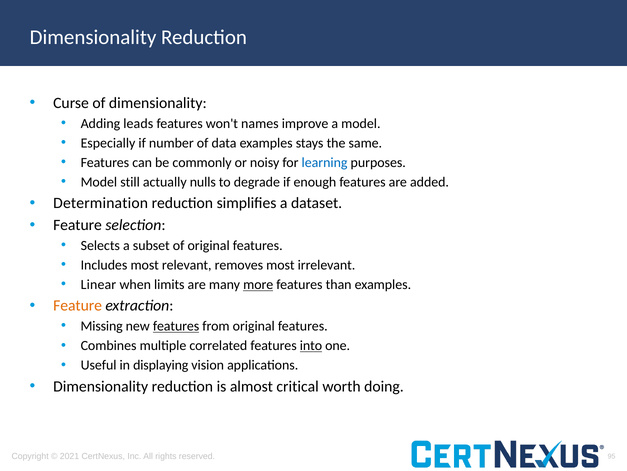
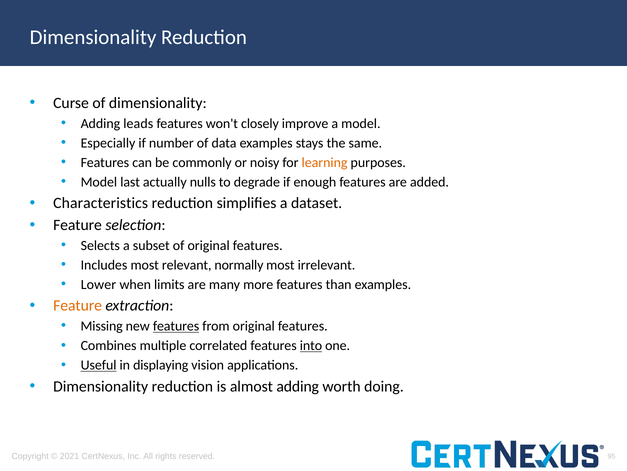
names: names -> closely (260, 123)
learning colour: blue -> orange (325, 162)
still: still -> last (130, 182)
Determination: Determination -> Characteristics (101, 203)
removes: removes -> normally (239, 265)
Linear: Linear -> Lower (98, 284)
more underline: present -> none (258, 284)
Useful underline: none -> present (99, 365)
almost critical: critical -> adding (298, 386)
